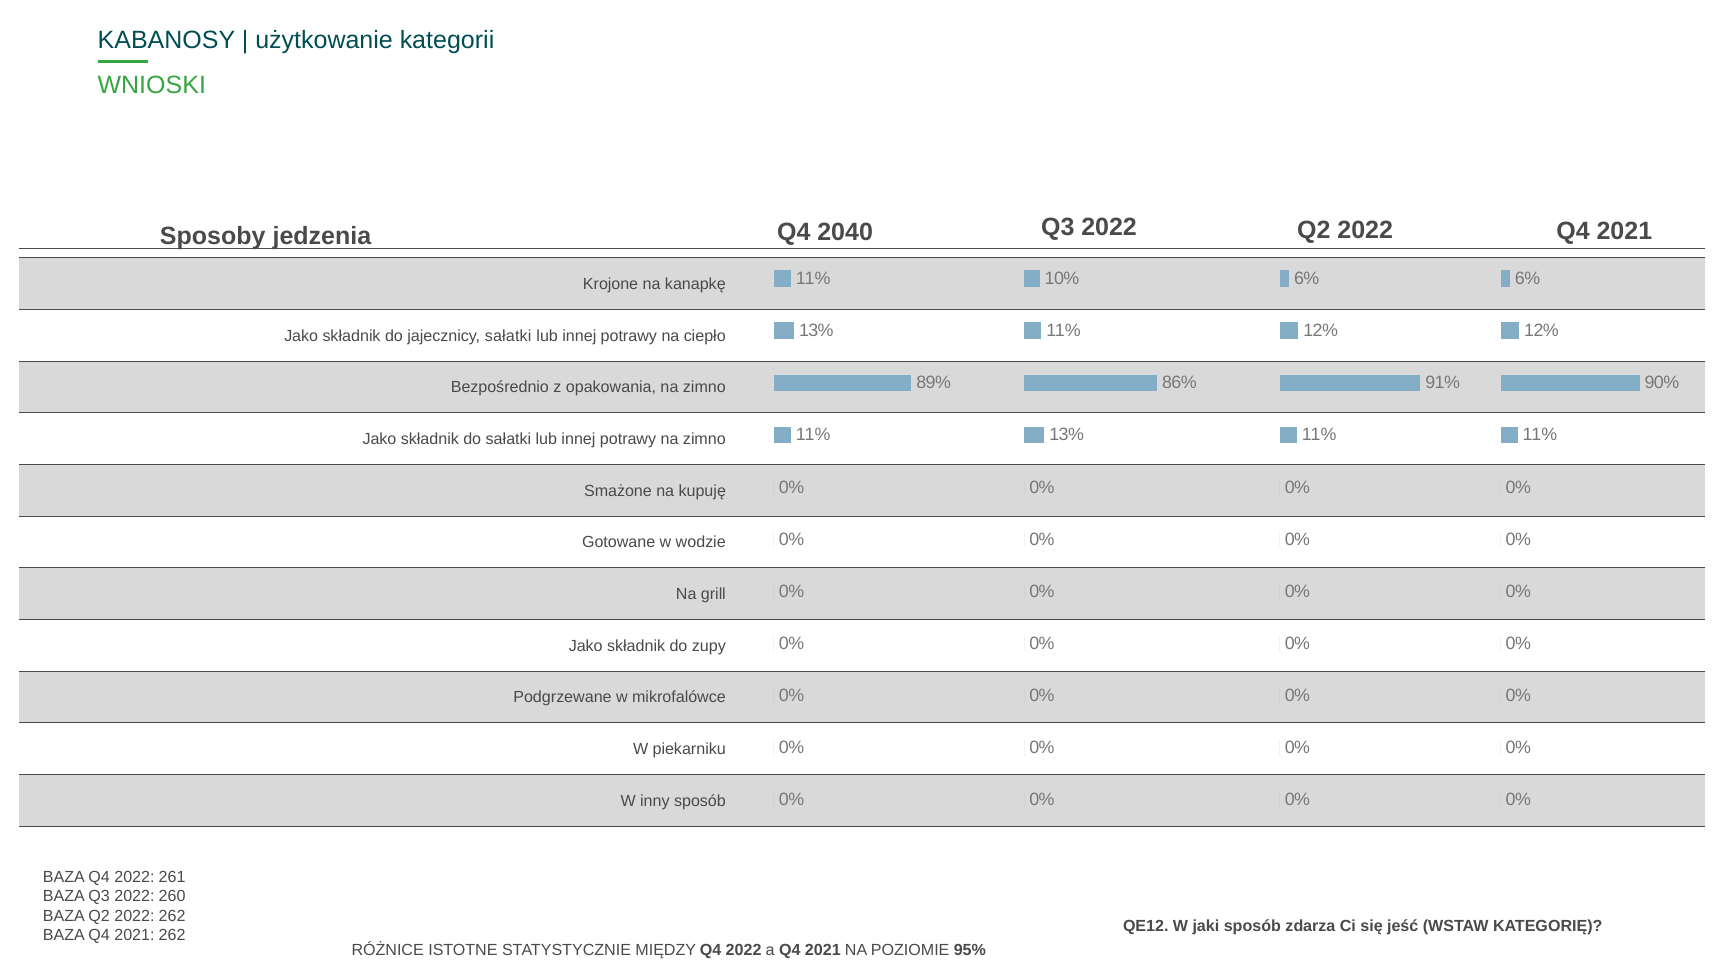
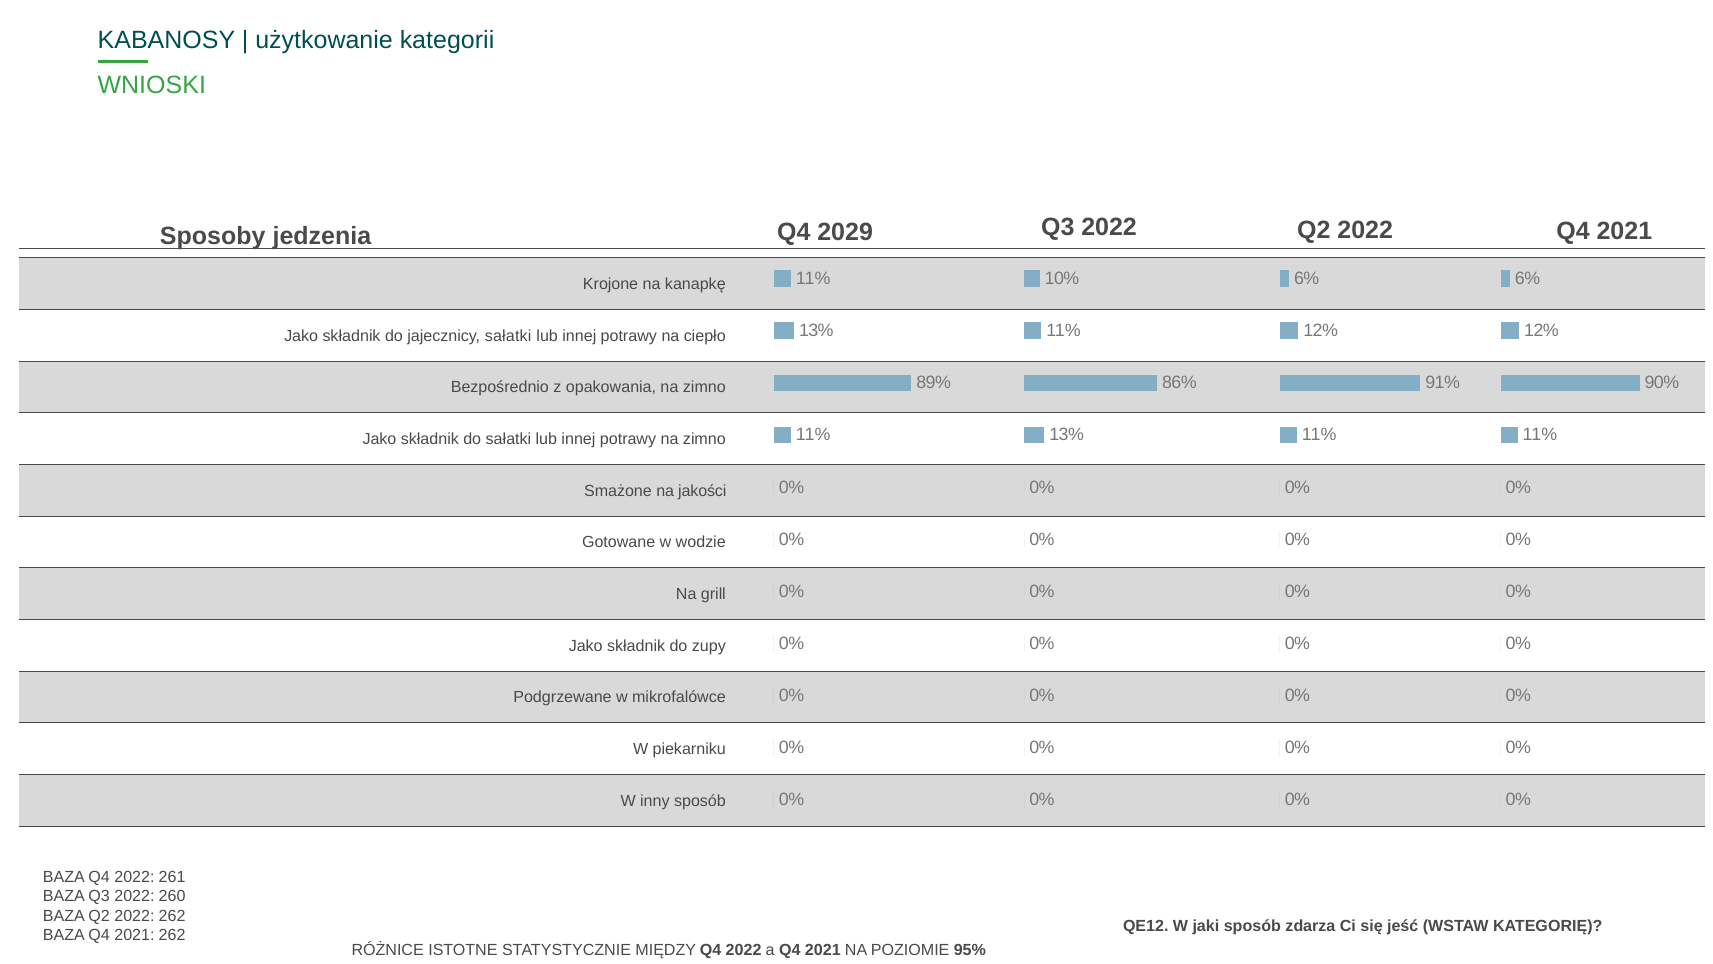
2040: 2040 -> 2029 (845, 232)
kupuję: kupuję -> jakości (702, 491)
